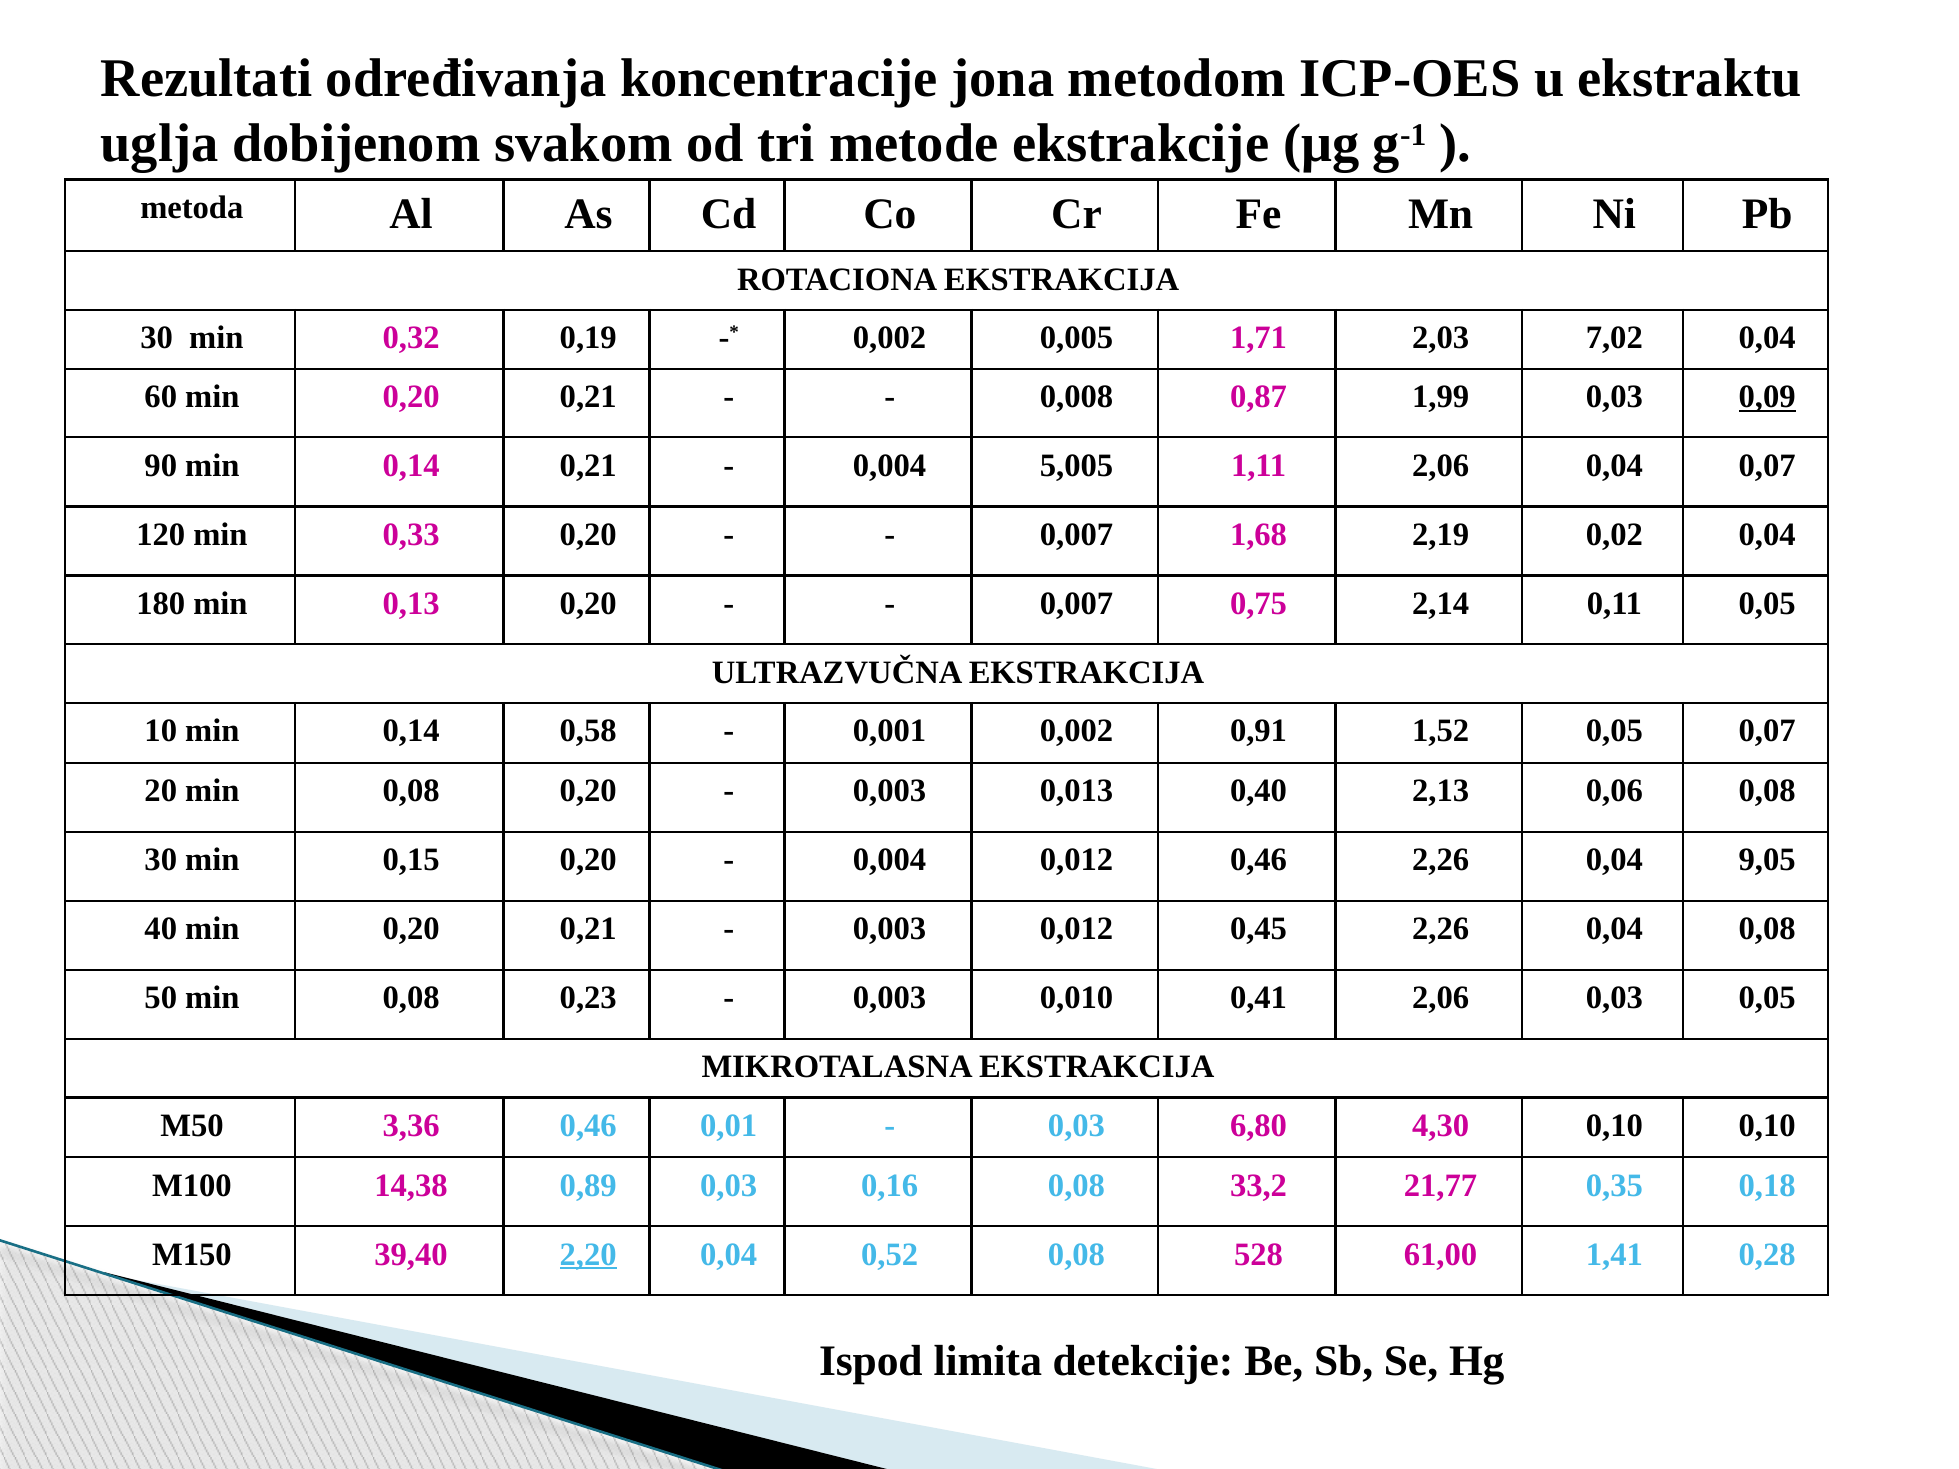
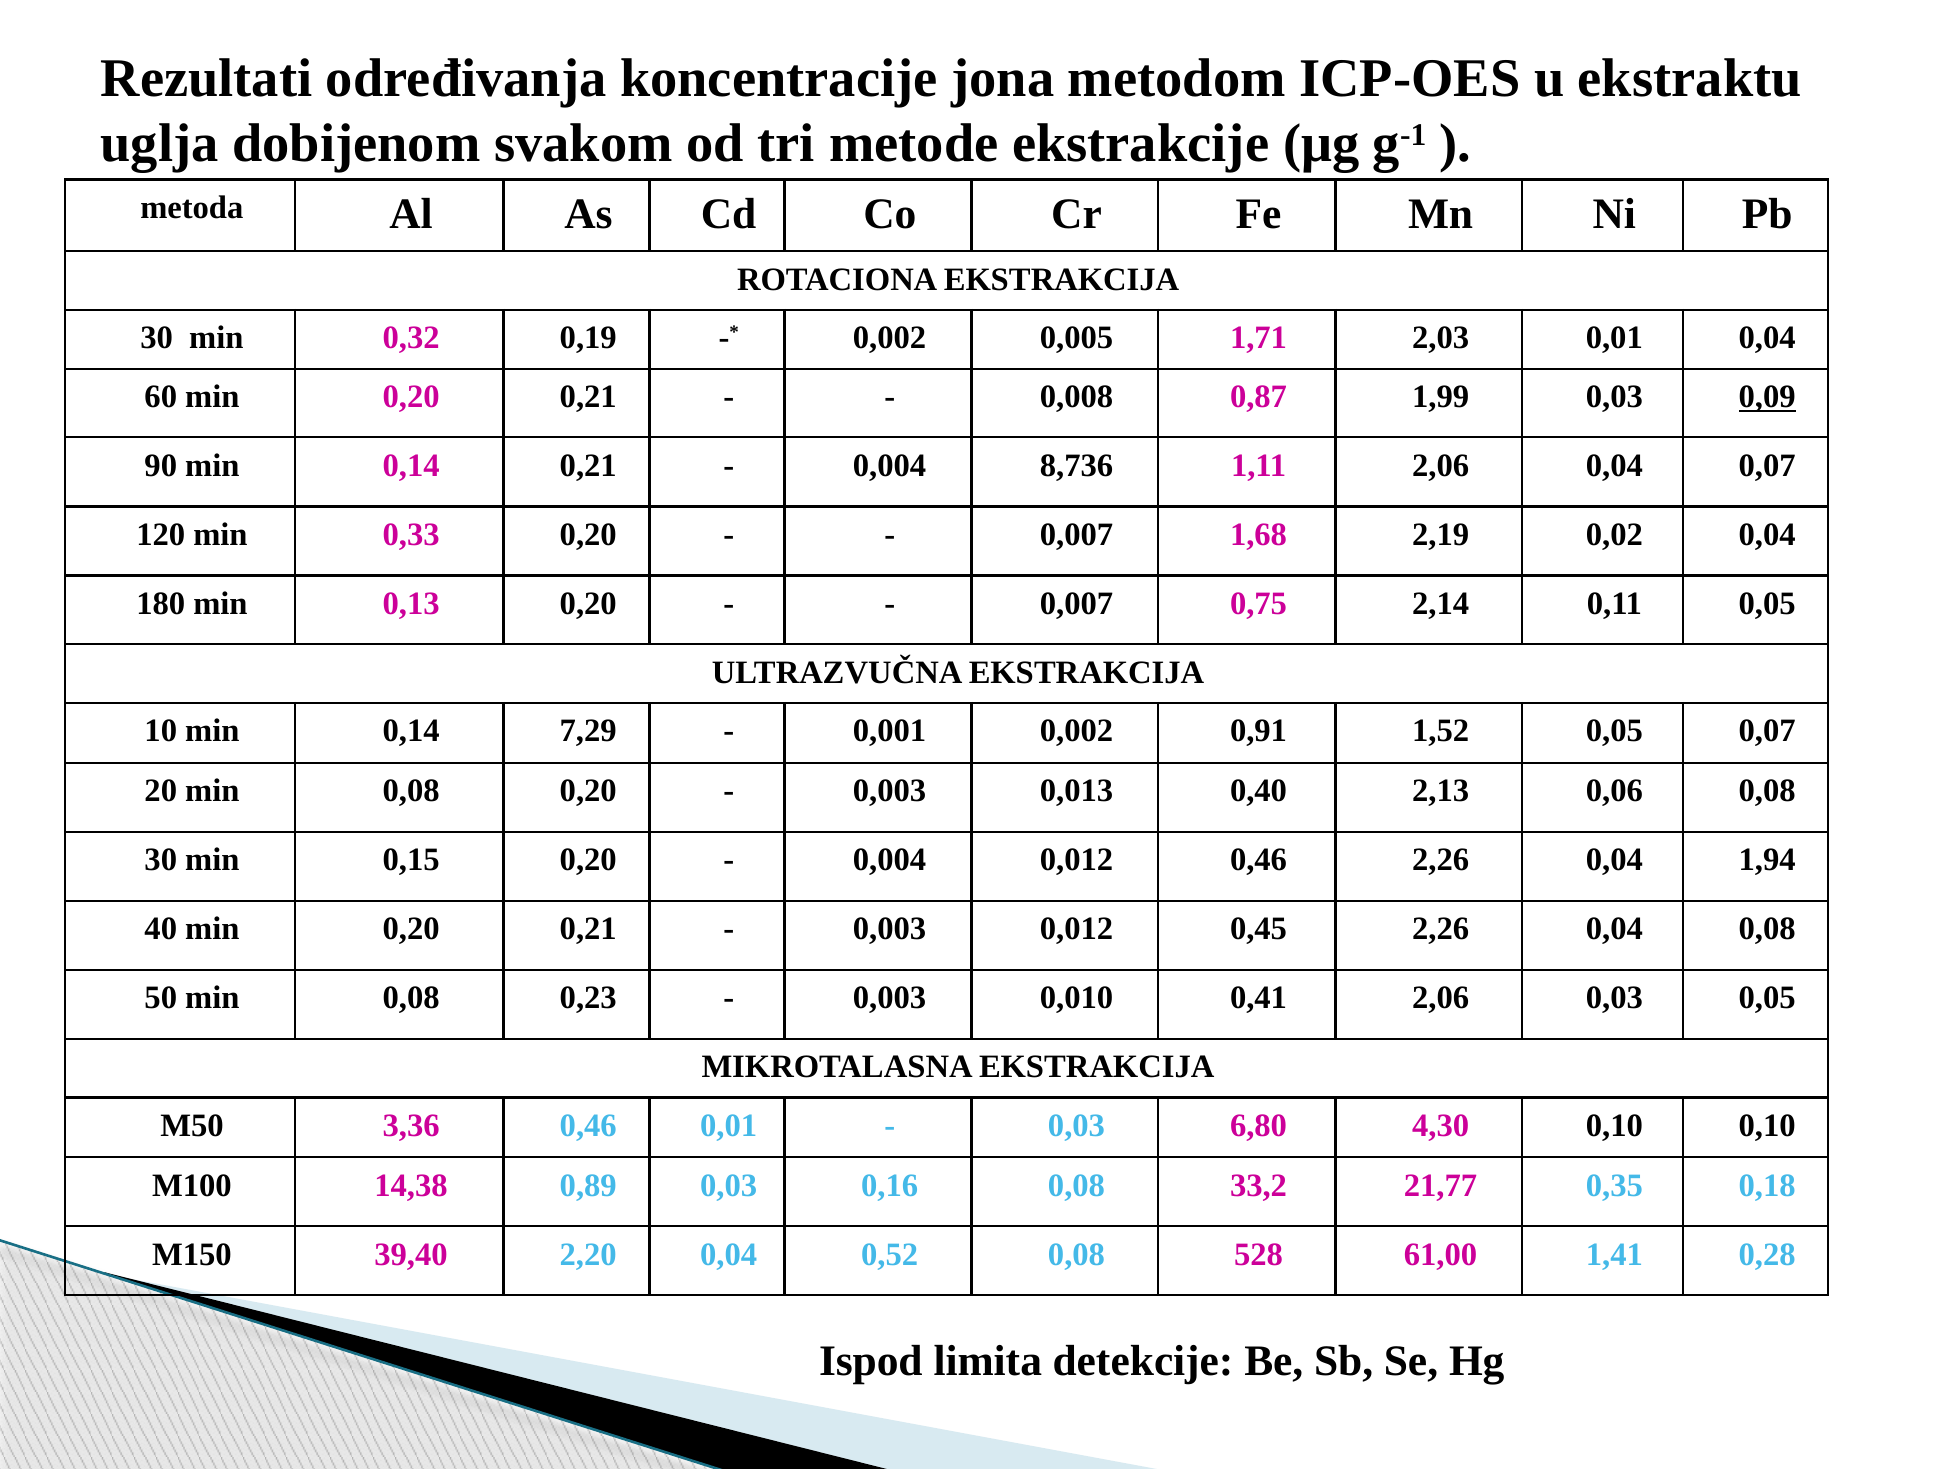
2,03 7,02: 7,02 -> 0,01 (1614, 338)
5,005: 5,005 -> 8,736 (1076, 465)
0,58: 0,58 -> 7,29 (588, 731)
9,05: 9,05 -> 1,94 (1767, 860)
2,20 underline: present -> none (588, 1255)
